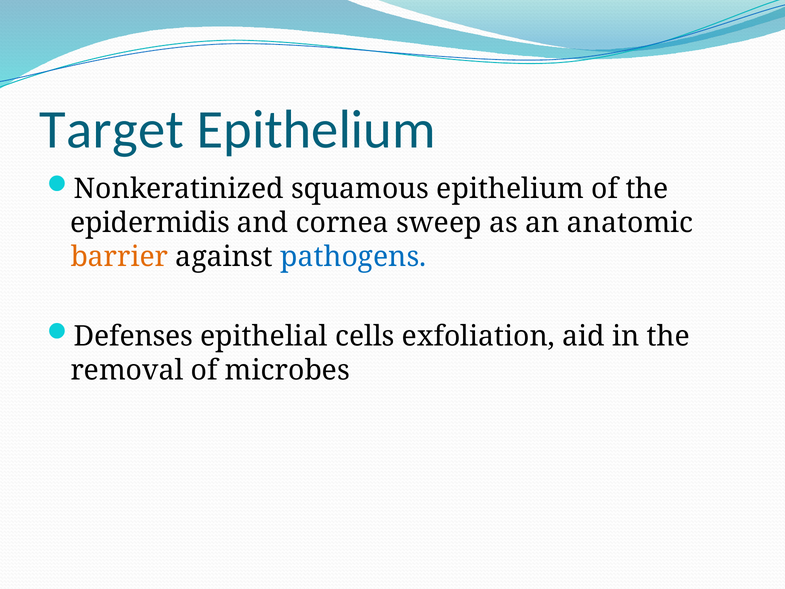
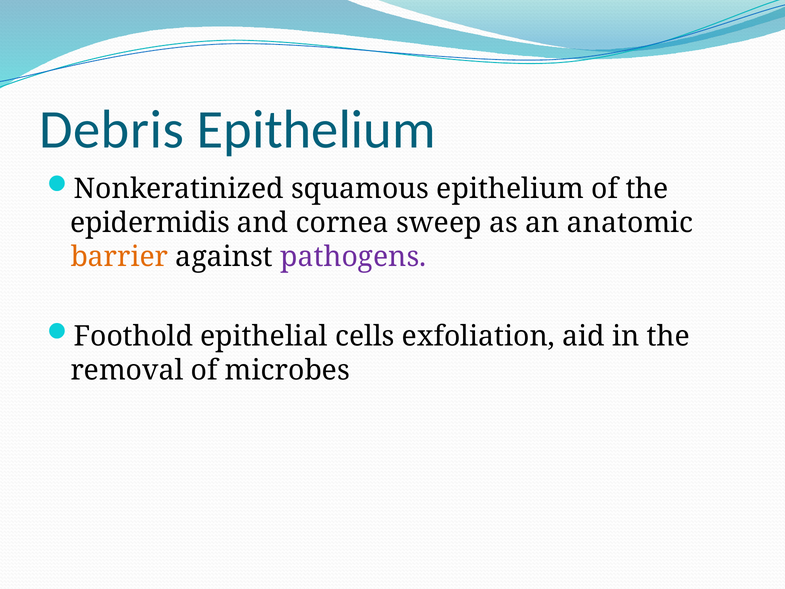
Target: Target -> Debris (112, 130)
pathogens colour: blue -> purple (353, 257)
Defenses: Defenses -> Foothold (133, 336)
